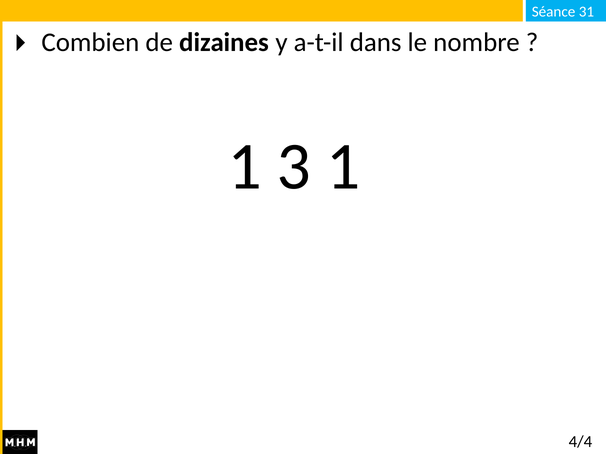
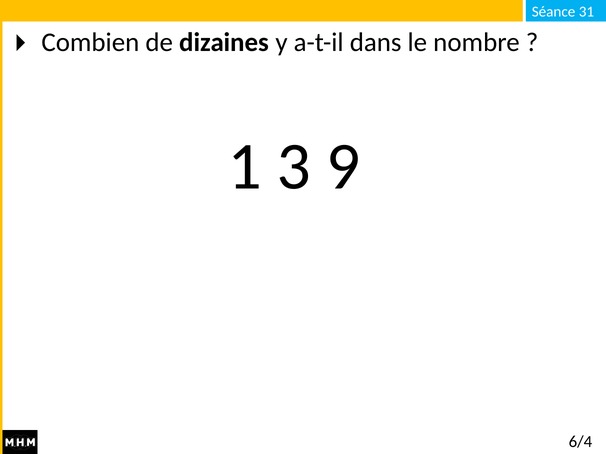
3 1: 1 -> 9 (343, 167)
4/4: 4/4 -> 6/4 (580, 442)
